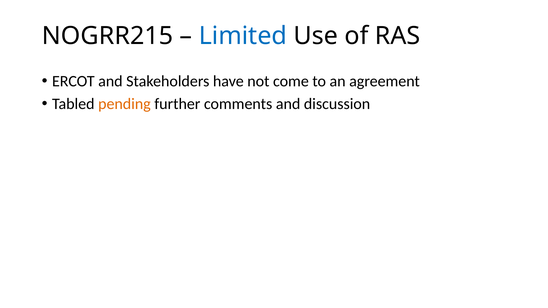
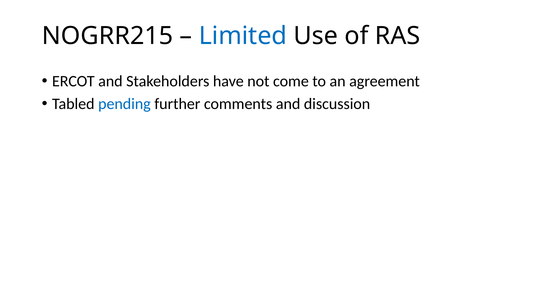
pending colour: orange -> blue (124, 104)
